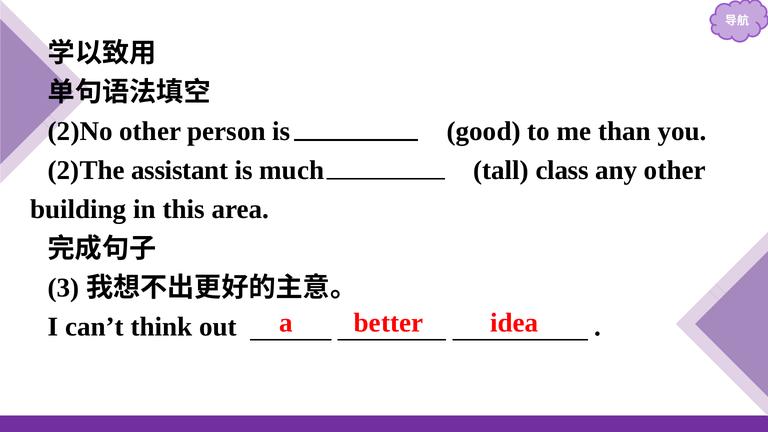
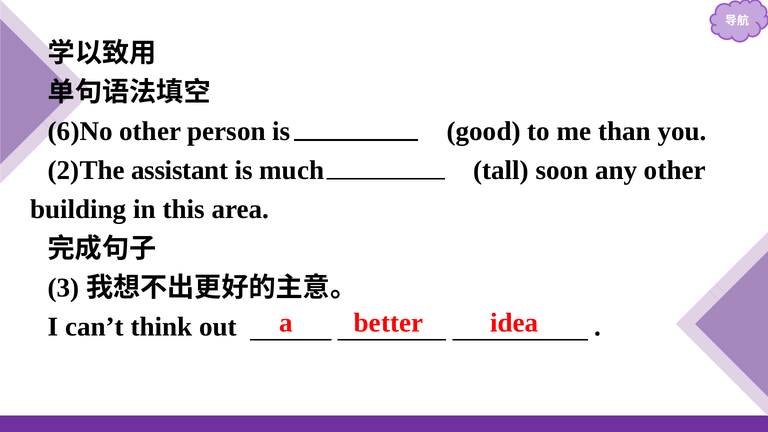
2)No: 2)No -> 6)No (80, 131)
class: class -> soon (562, 170)
